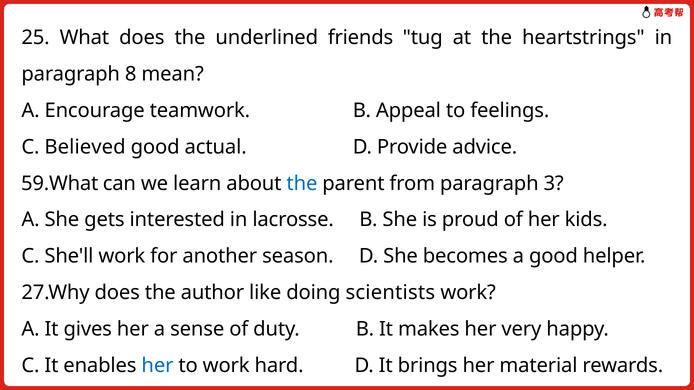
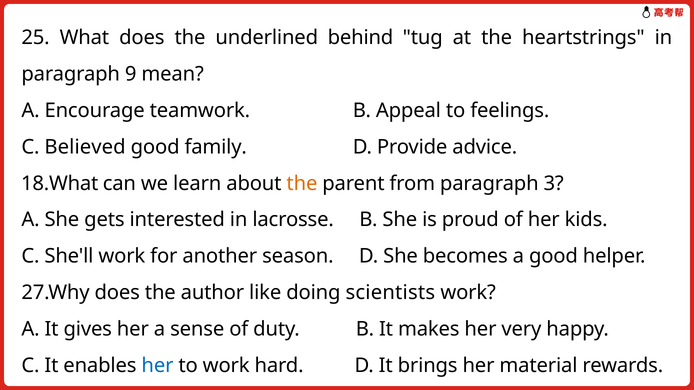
friends: friends -> behind (361, 38)
8: 8 -> 9 (131, 74)
actual: actual -> family (216, 147)
59.What: 59.What -> 18.What (60, 184)
the colour: blue -> orange (302, 184)
